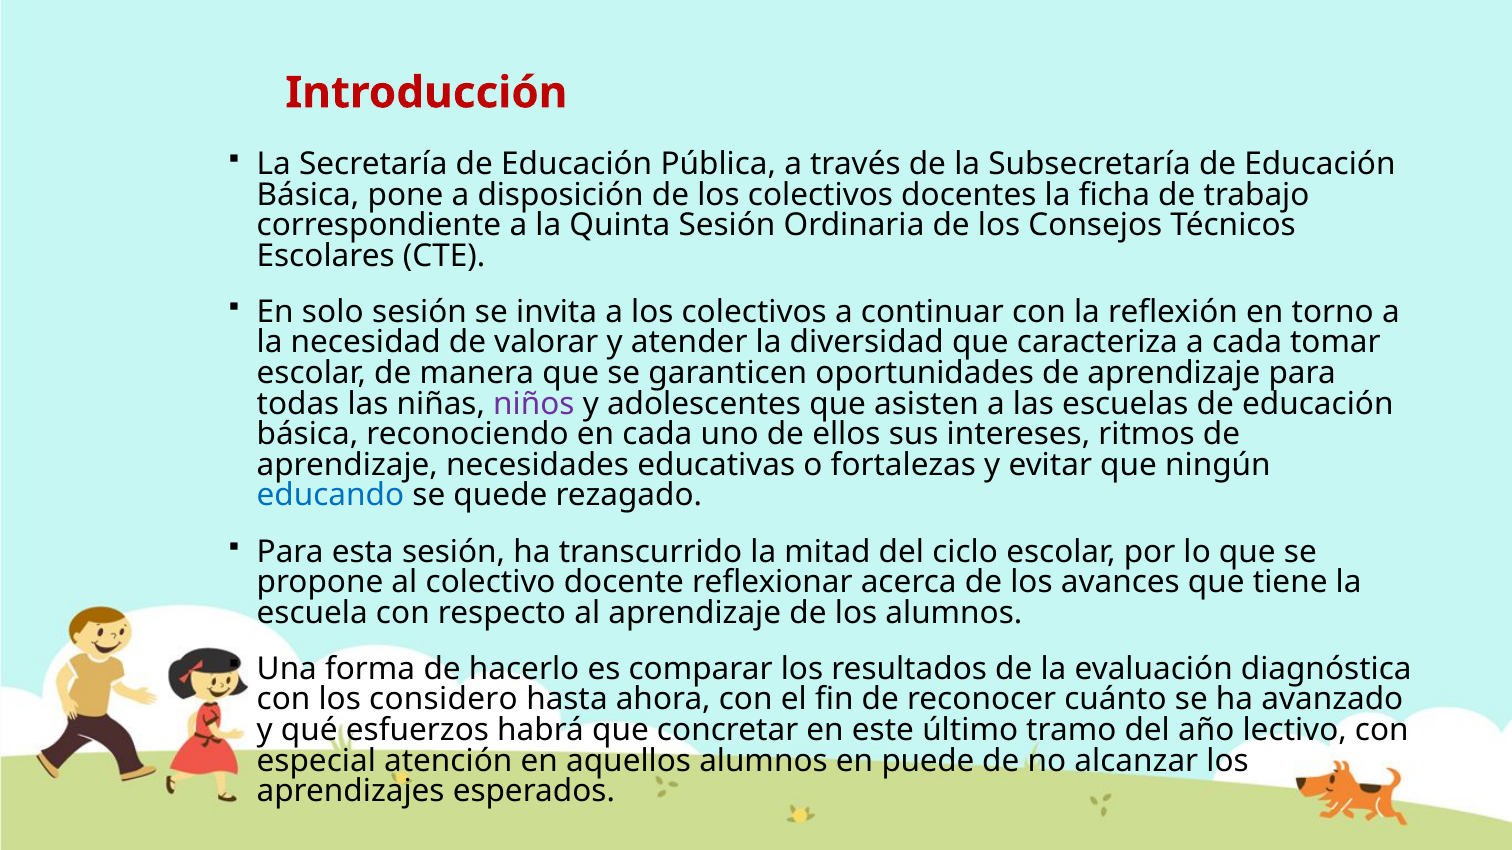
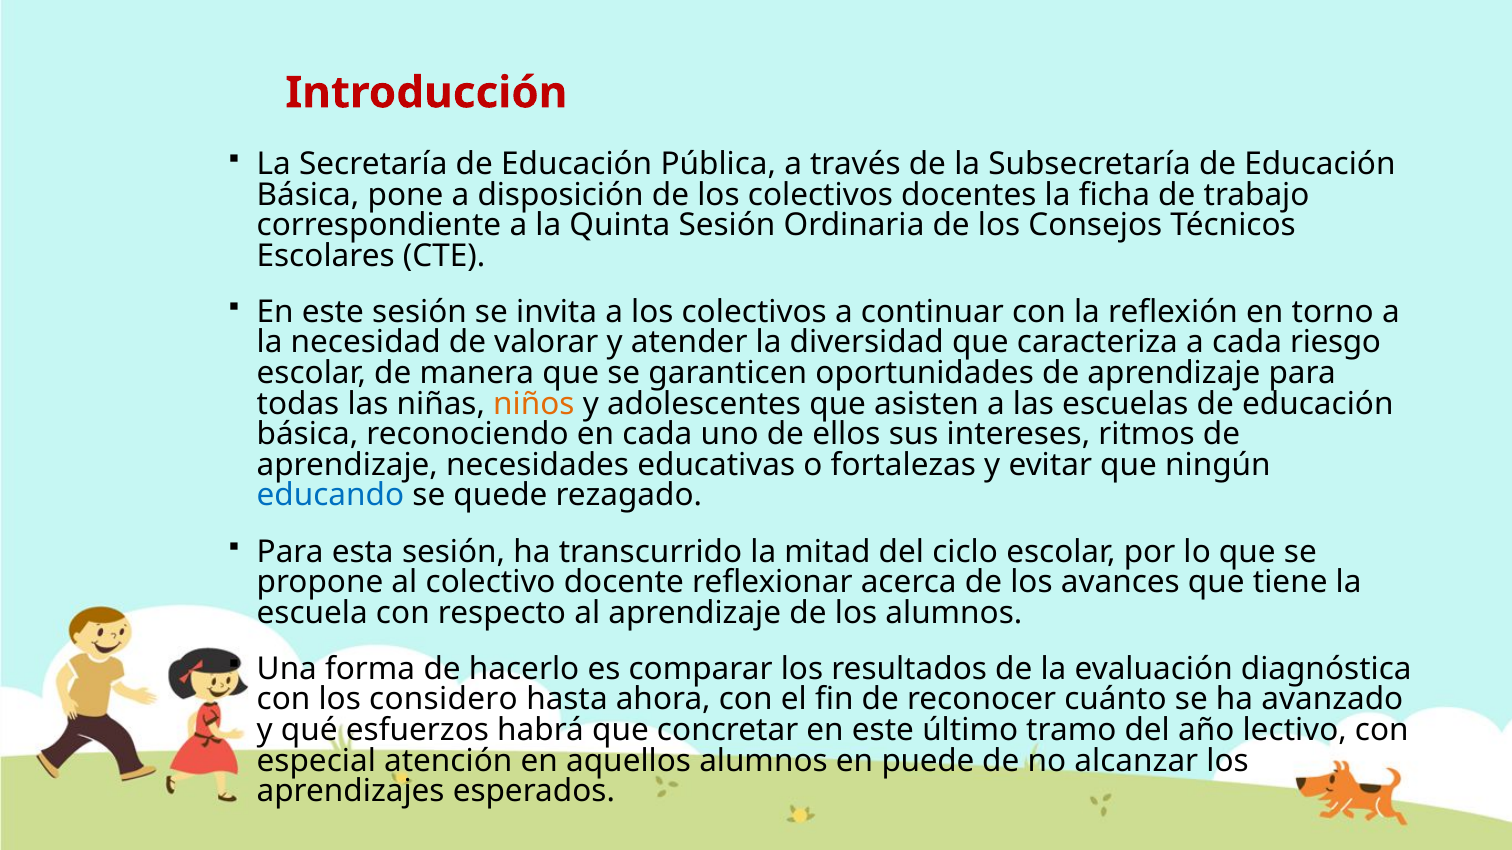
solo: solo -> este (333, 312)
tomar: tomar -> riesgo (1336, 343)
niños colour: purple -> orange (534, 404)
